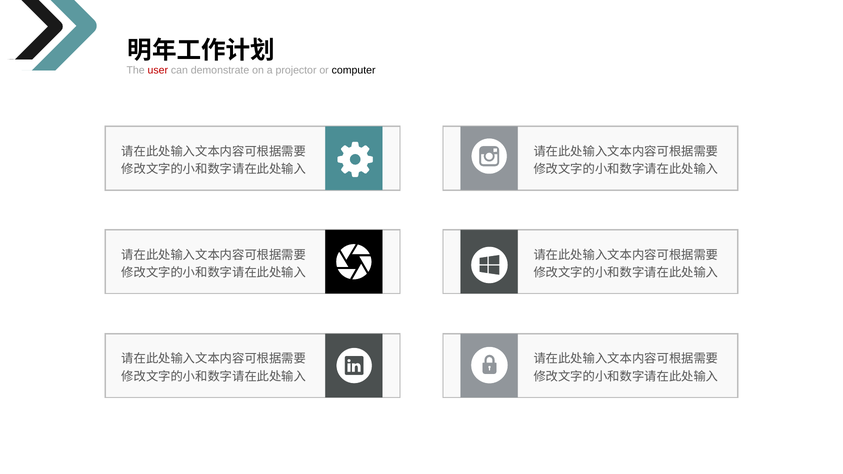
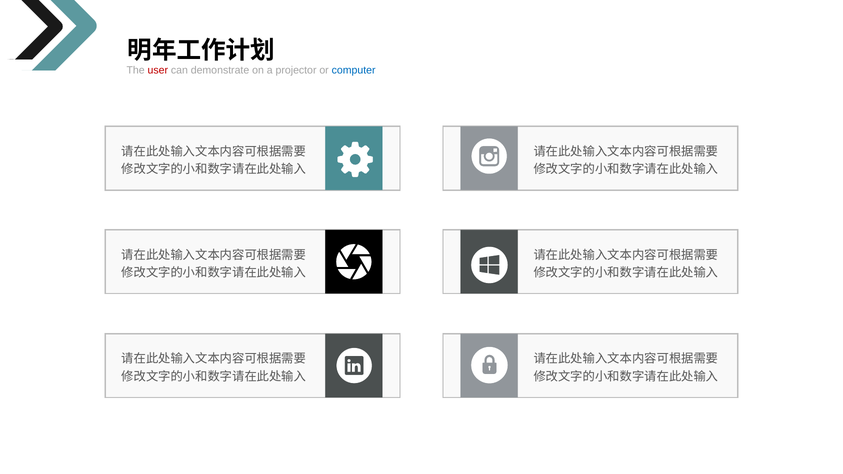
computer colour: black -> blue (354, 70)
